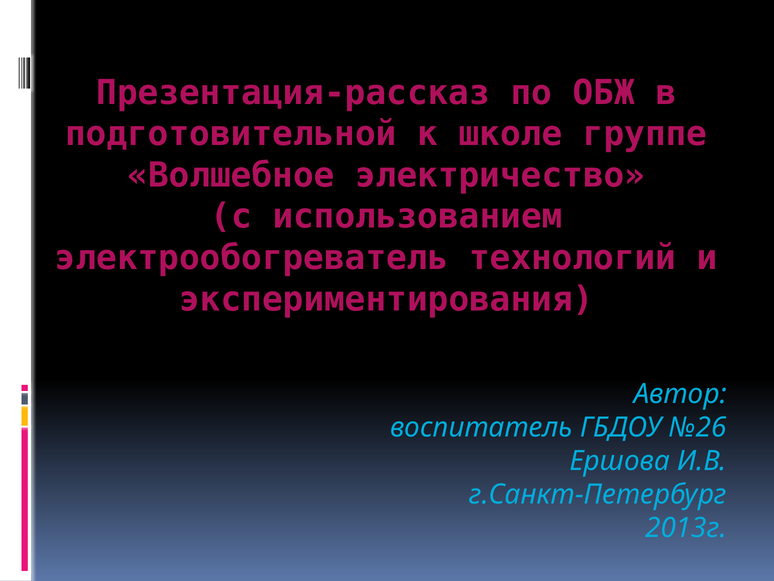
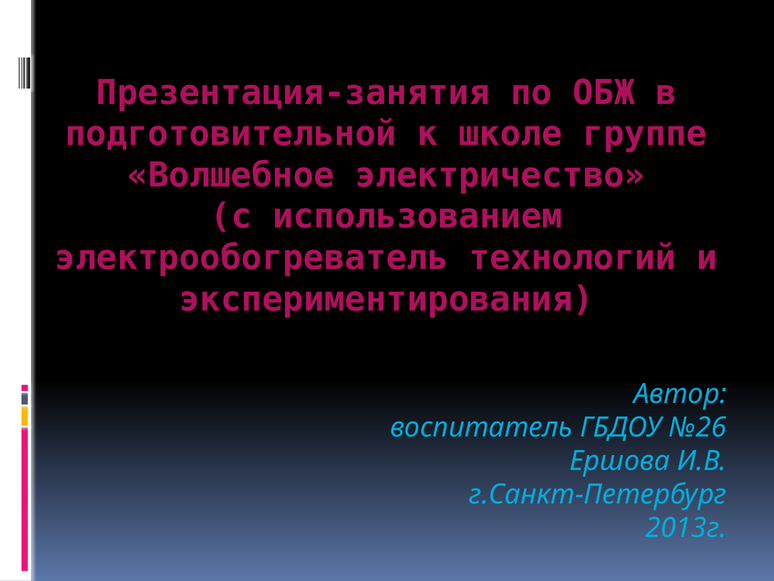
Презентация-рассказ: Презентация-рассказ -> Презентация-занятия (293, 93)
